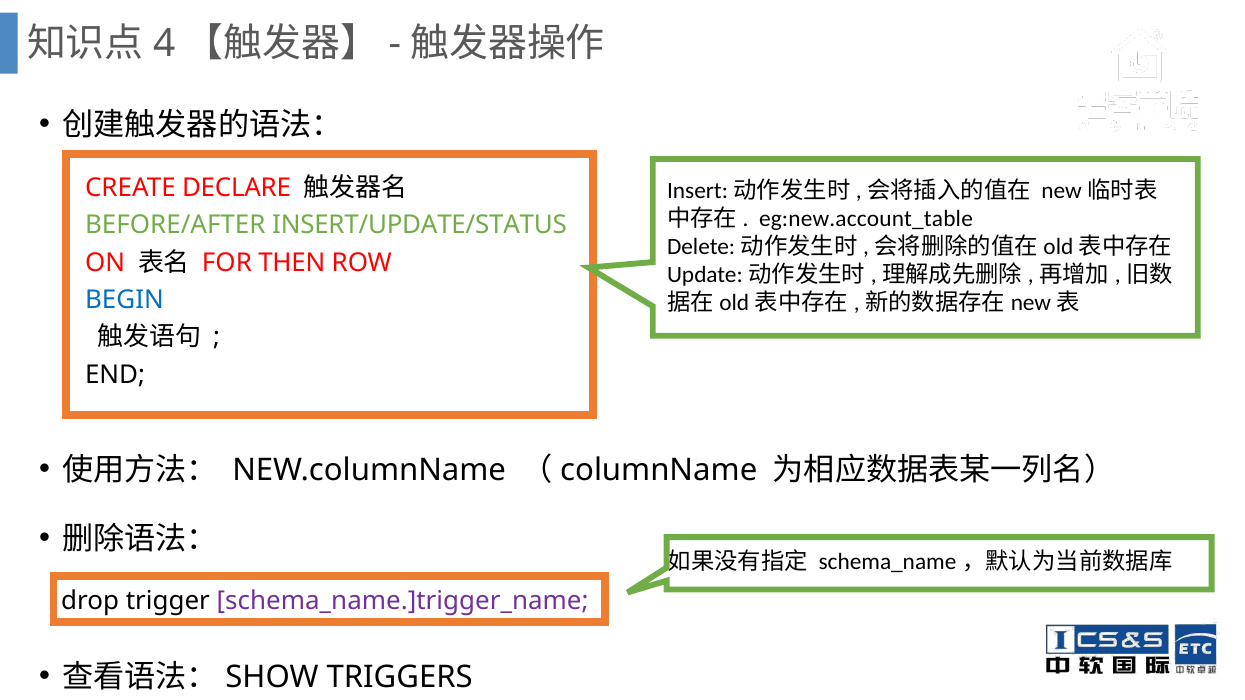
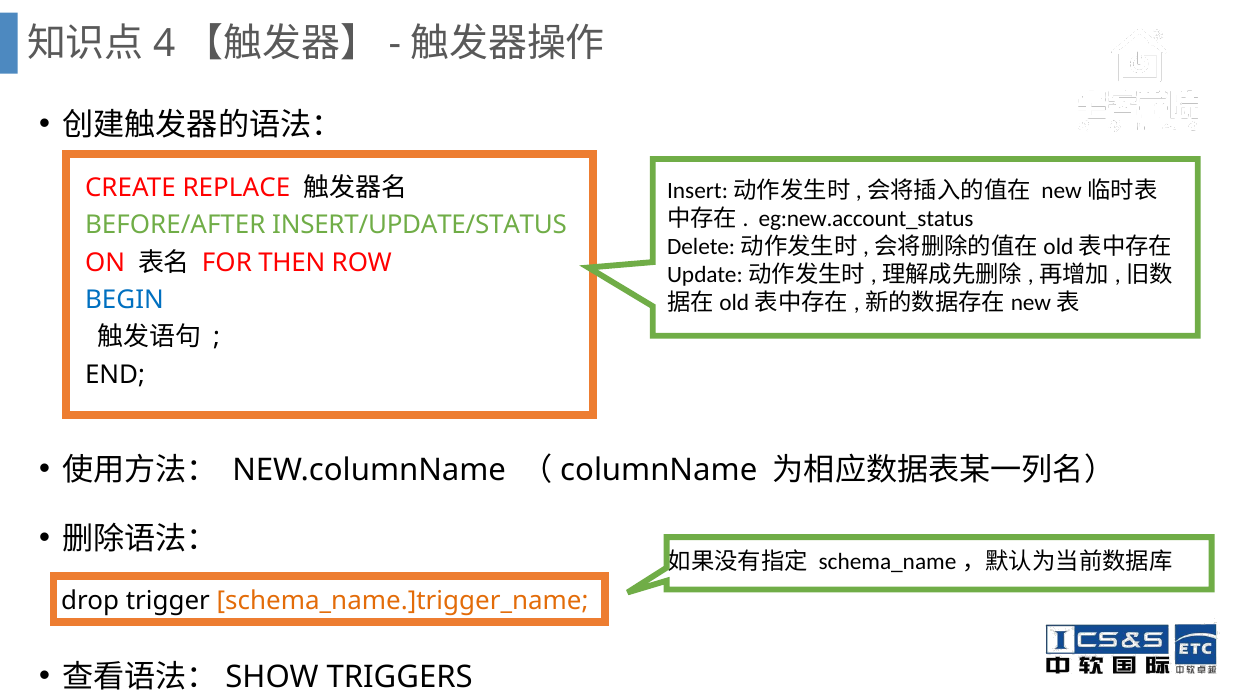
DECLARE: DECLARE -> REPLACE (236, 188)
eg:new.account_table: eg:new.account_table -> eg:new.account_status (866, 219)
schema_name.]trigger_name colour: purple -> orange (403, 601)
